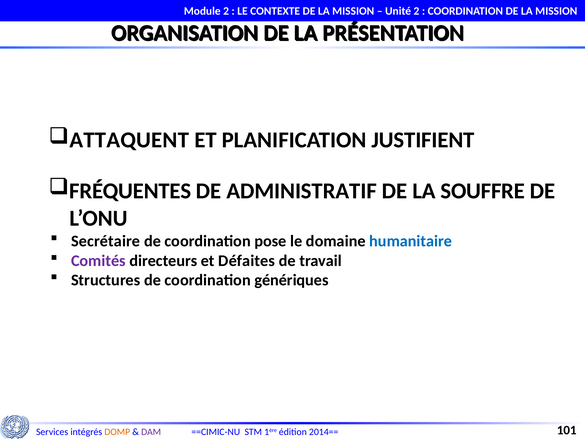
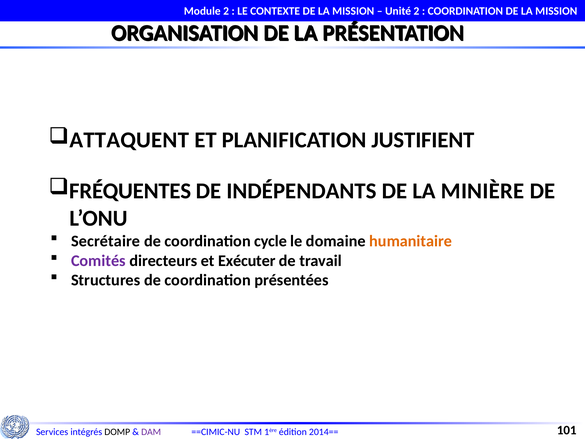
ADMINISTRATIF: ADMINISTRATIF -> INDÉPENDANTS (302, 191)
SOUFFRE: SOUFFRE -> MINIÈRE (483, 191)
pose: pose -> cycle (271, 241)
humanitaire colour: blue -> orange (411, 241)
Défaites: Défaites -> Exécuter (247, 261)
génériques: génériques -> présentées (291, 280)
DOMP colour: orange -> black (117, 432)
